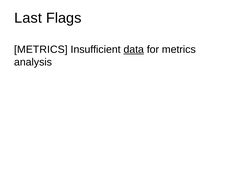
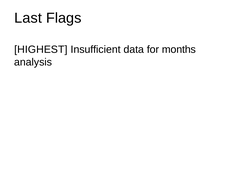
METRICS: METRICS -> HIGHEST (41, 49)
data underline: present -> none (134, 49)
for metrics: metrics -> months (179, 49)
